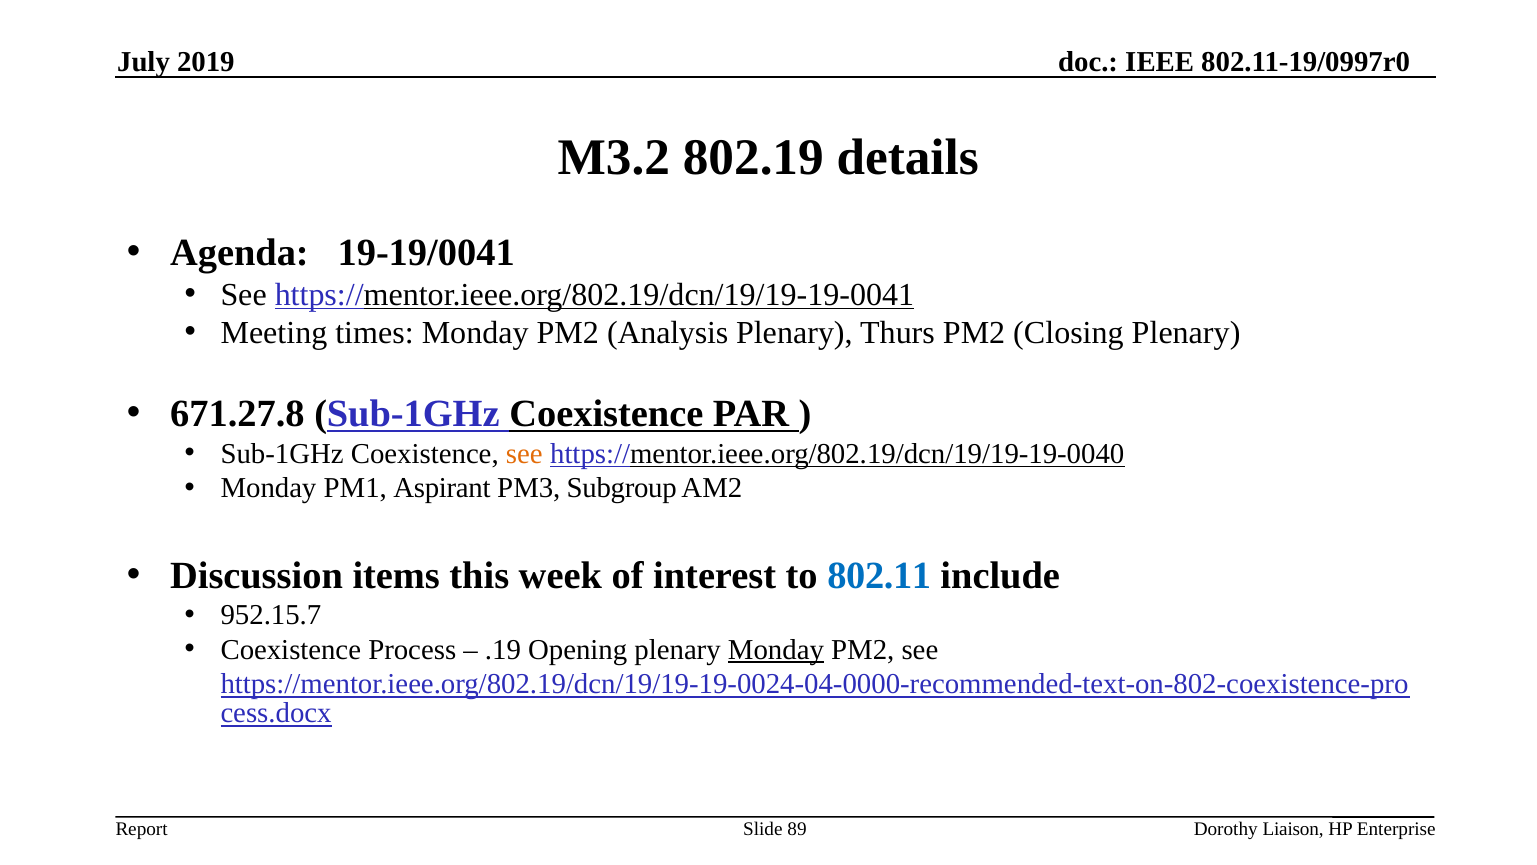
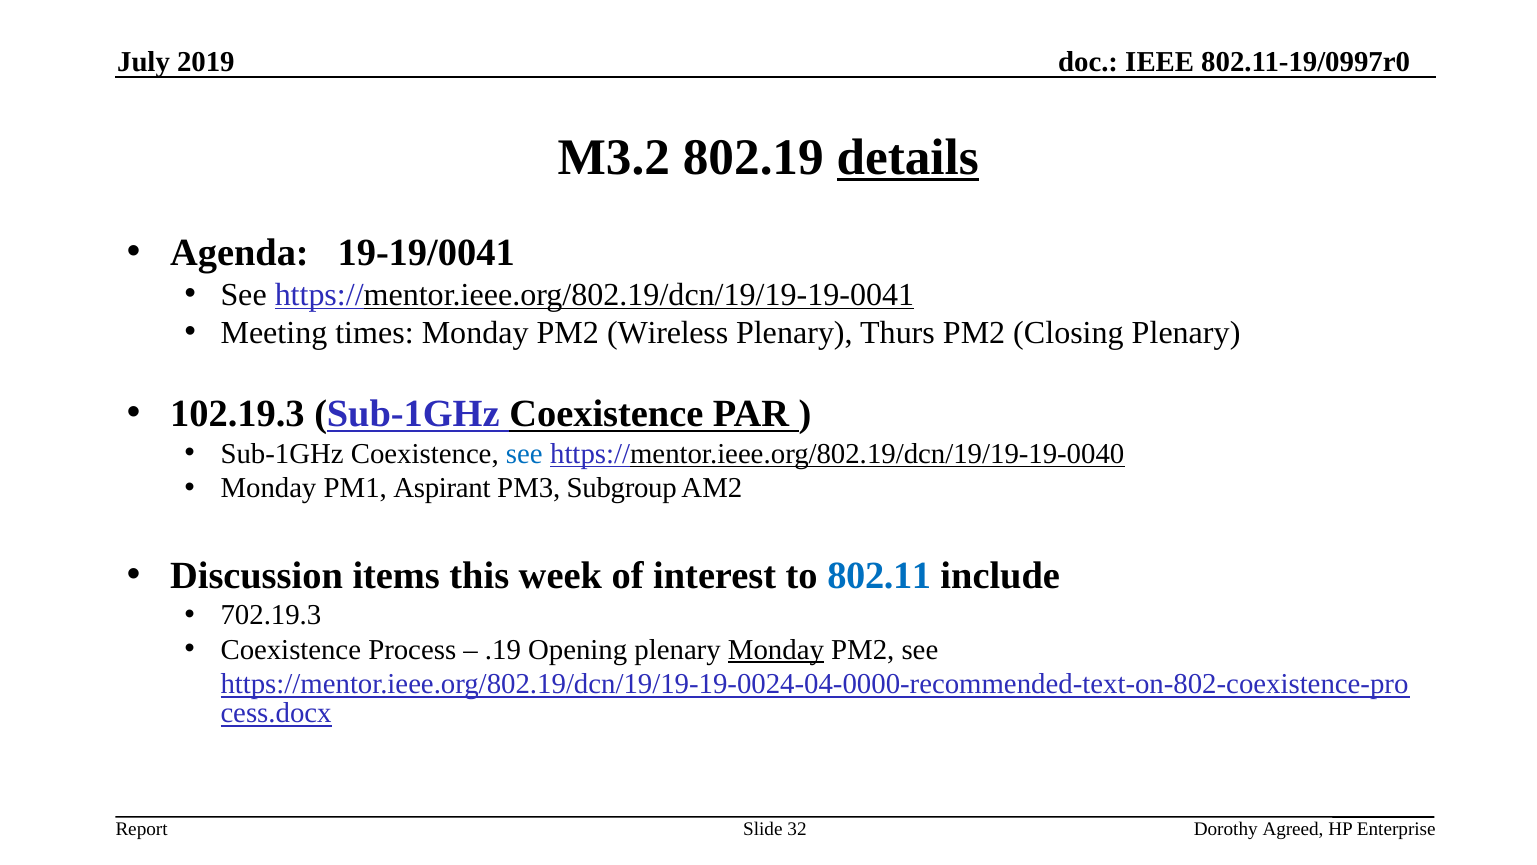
details underline: none -> present (908, 157)
Analysis: Analysis -> Wireless (668, 333)
671.27.8: 671.27.8 -> 102.19.3 (237, 414)
see colour: orange -> blue (524, 454)
952.15.7: 952.15.7 -> 702.19.3 (271, 615)
89: 89 -> 32 (797, 829)
Liaison: Liaison -> Agreed (1293, 829)
